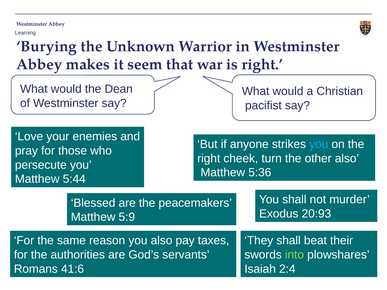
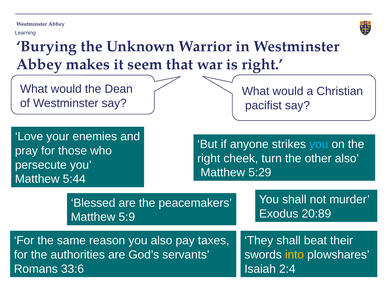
5:36: 5:36 -> 5:29 (260, 173)
20:93: 20:93 -> 20:89 (316, 214)
into colour: light green -> yellow (294, 255)
41:6: 41:6 -> 33:6 (73, 269)
